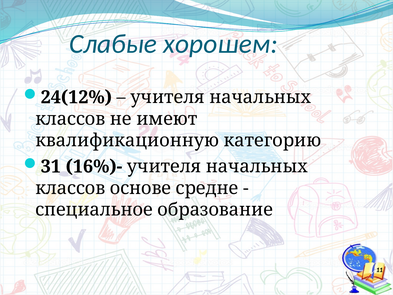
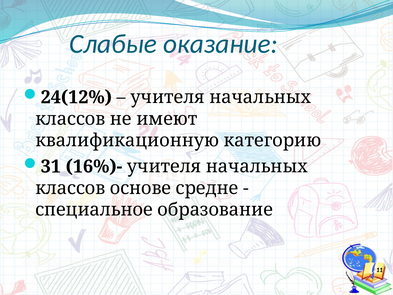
хорошем: хорошем -> оказание (221, 44)
